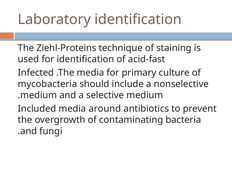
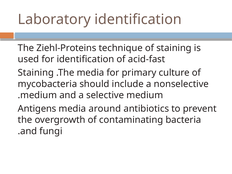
Infected: Infected -> Staining (36, 73)
Included: Included -> Antigens (37, 109)
